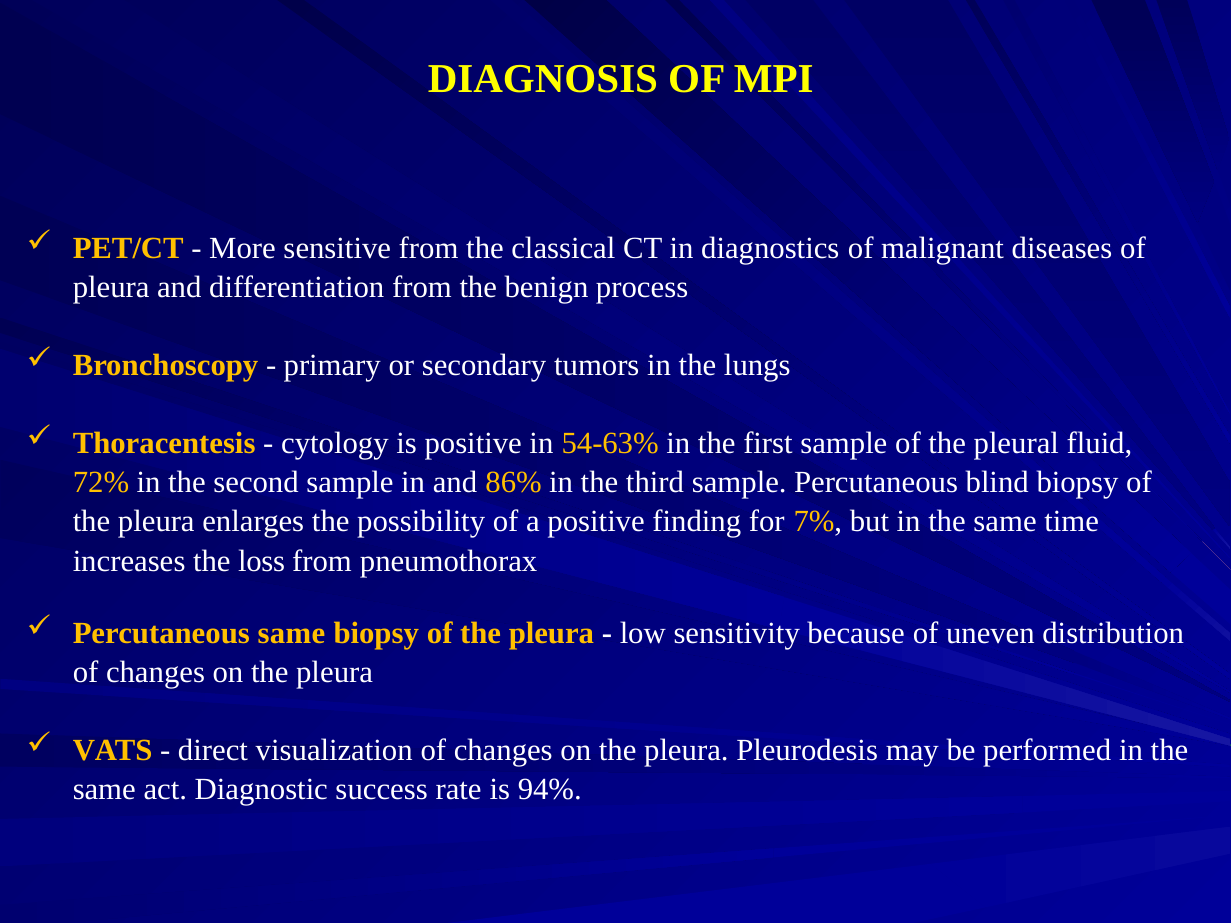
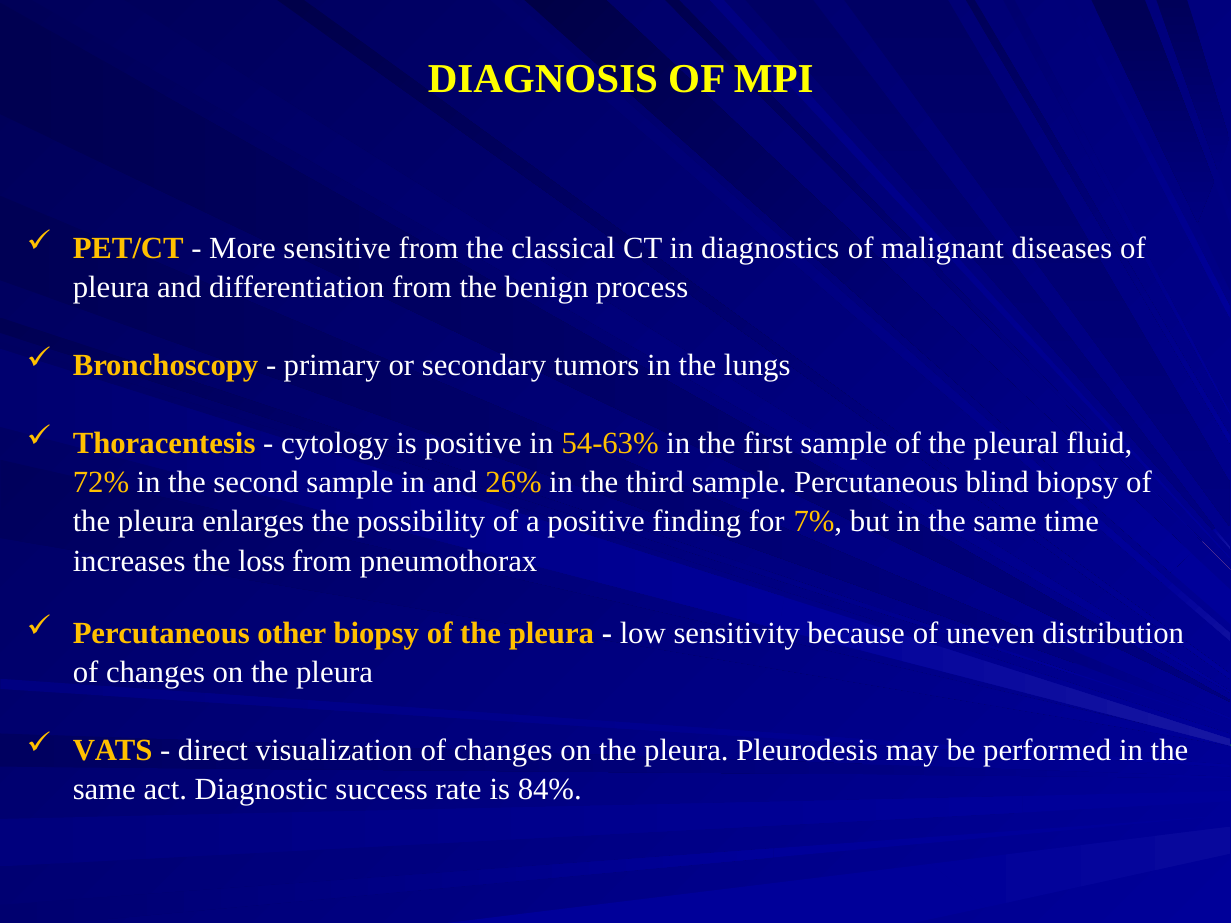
86%: 86% -> 26% (514, 483)
Percutaneous same: same -> other (292, 633)
94%: 94% -> 84% (550, 790)
